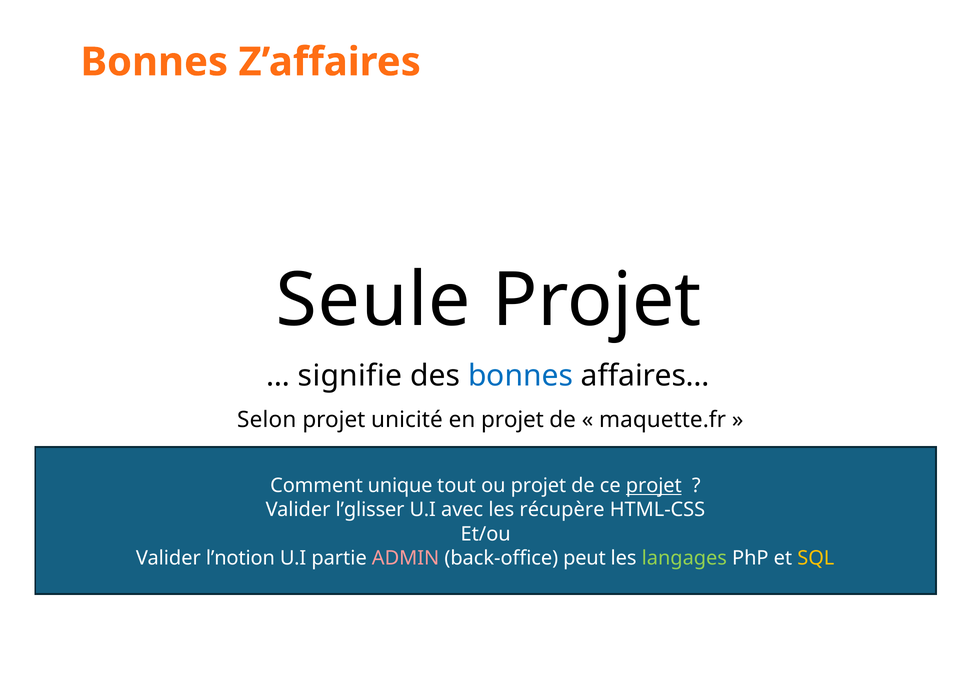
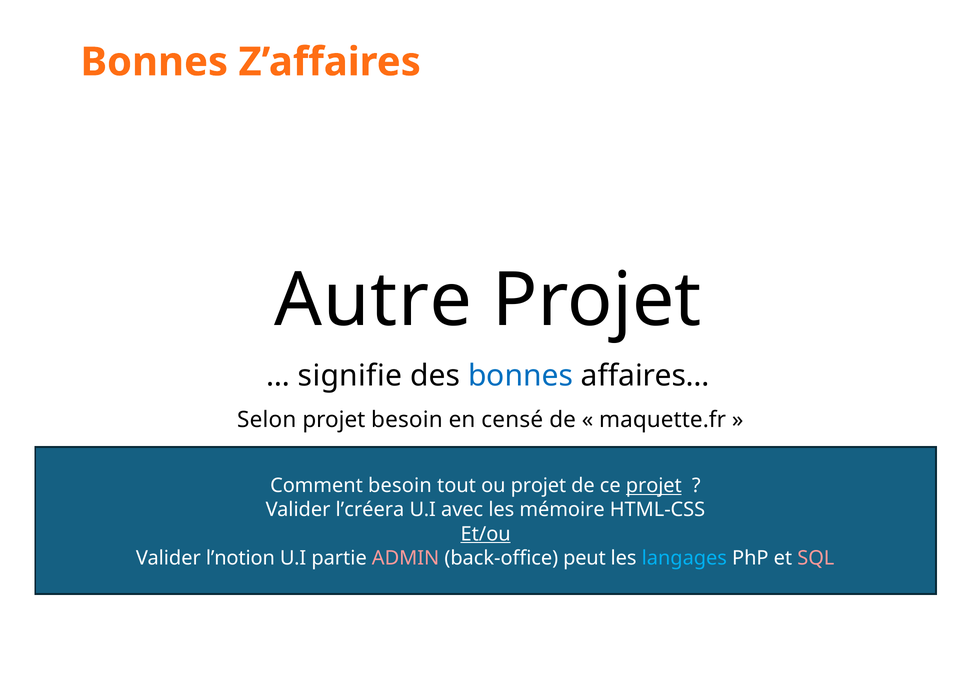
Seule: Seule -> Autre (373, 300)
projet unicité: unicité -> besoin (407, 420)
en projet: projet -> censé (512, 420)
Comment unique: unique -> besoin (400, 486)
l’glisser: l’glisser -> l’créera (370, 510)
récupère: récupère -> mémoire (562, 510)
Et/ou underline: none -> present (486, 534)
langages colour: light green -> light blue (684, 558)
SQL colour: yellow -> pink (816, 558)
